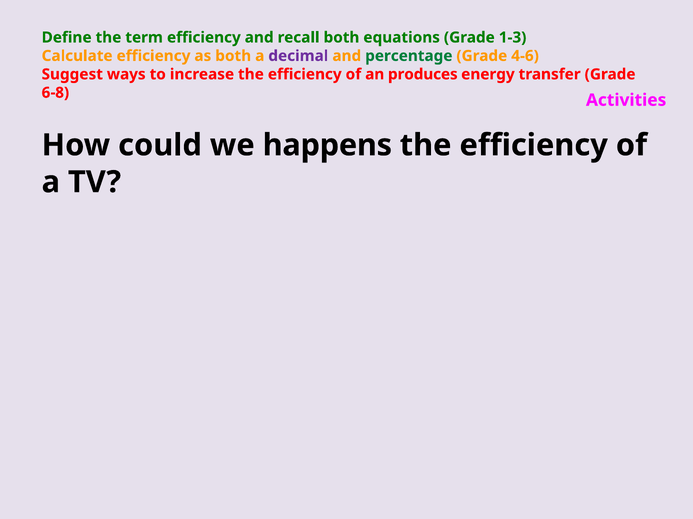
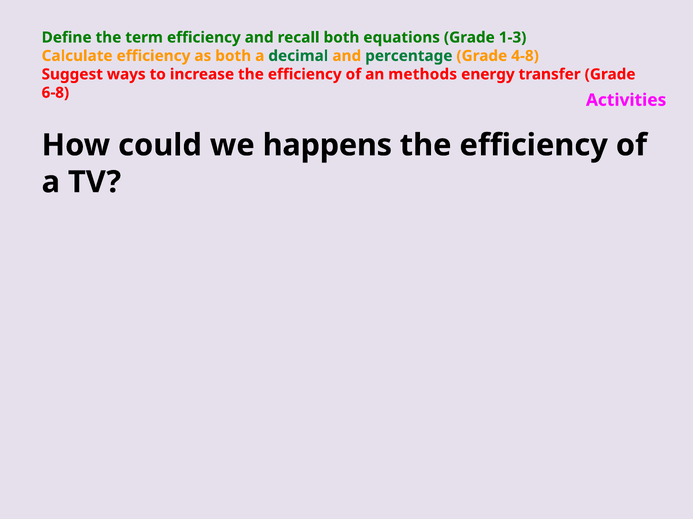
decimal colour: purple -> green (298, 56)
4-6: 4-6 -> 4-8 (525, 56)
produces: produces -> methods (423, 74)
